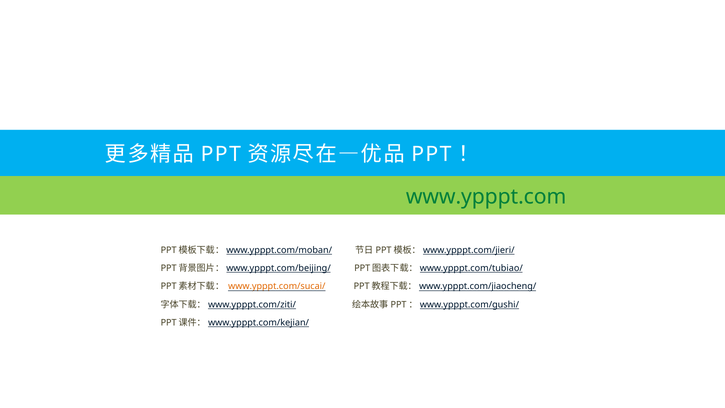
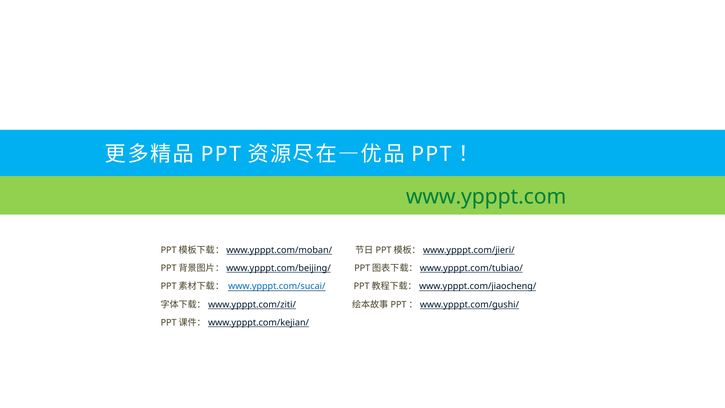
www.ypppt.com/sucai/ colour: orange -> blue (277, 286)
